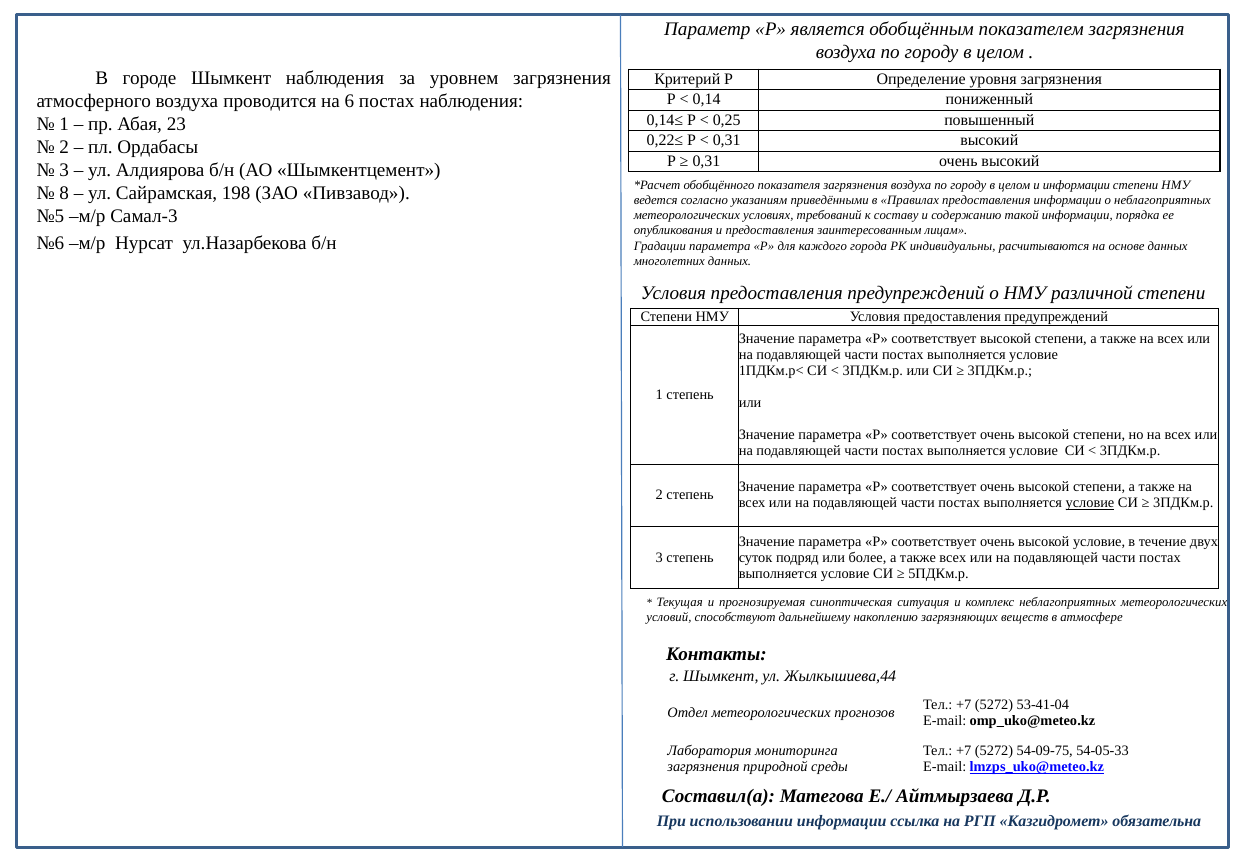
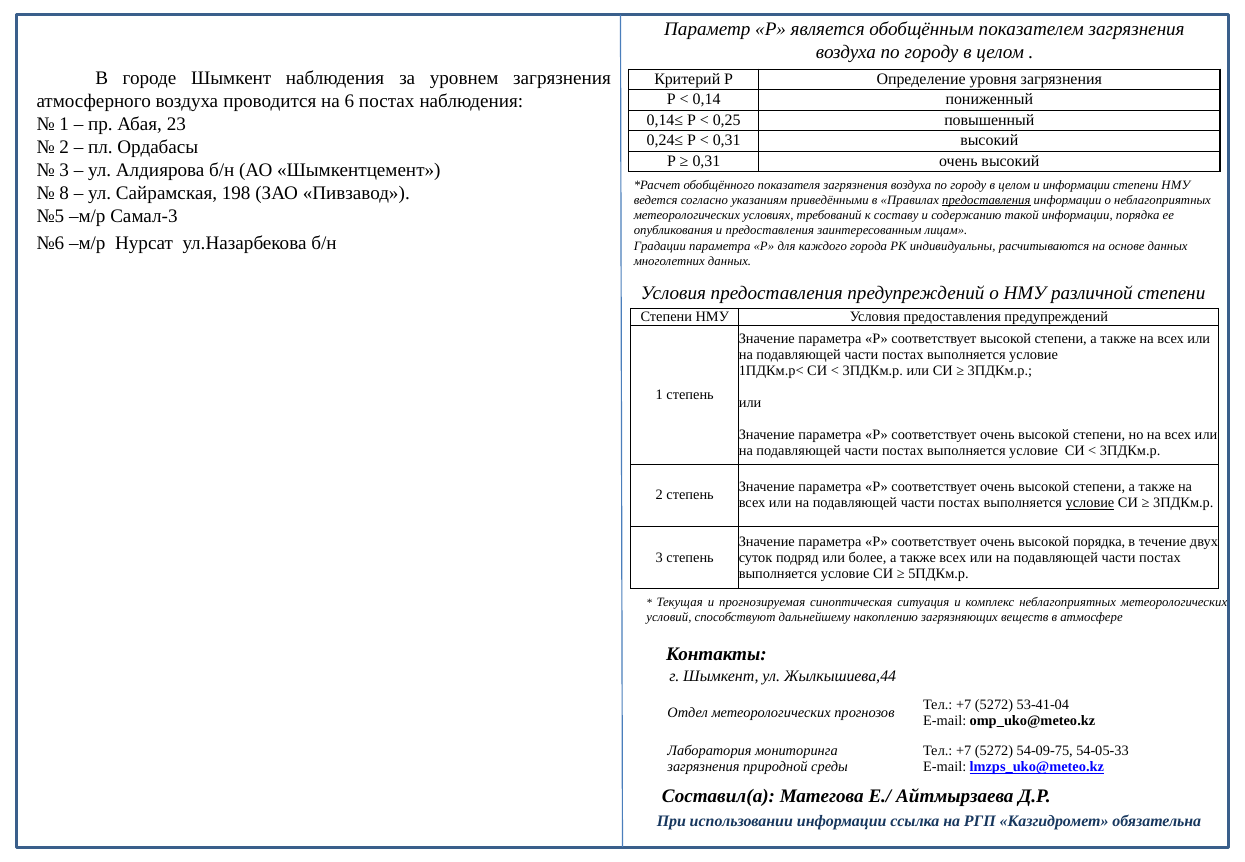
0,22≤: 0,22≤ -> 0,24≤ (665, 141)
предоставления underline: none -> present (986, 200)
высокой условие: условие -> порядка (1099, 541)
